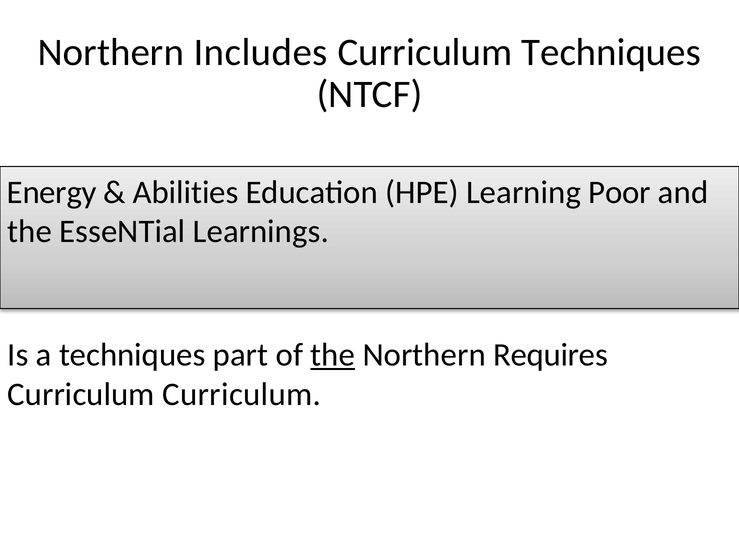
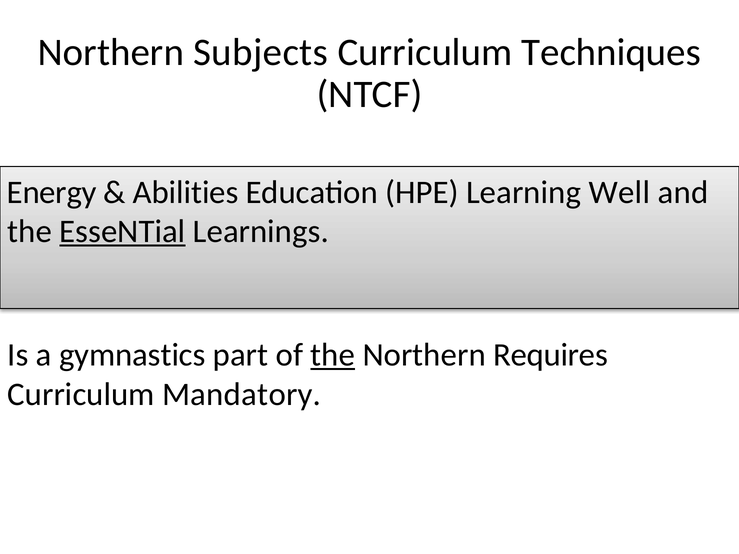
Includes: Includes -> Subjects (261, 52)
Poor: Poor -> Well (619, 192)
EsseNTial underline: none -> present (122, 232)
a techniques: techniques -> gymnastics (132, 355)
Curriculum Curriculum: Curriculum -> Mandatory (242, 395)
